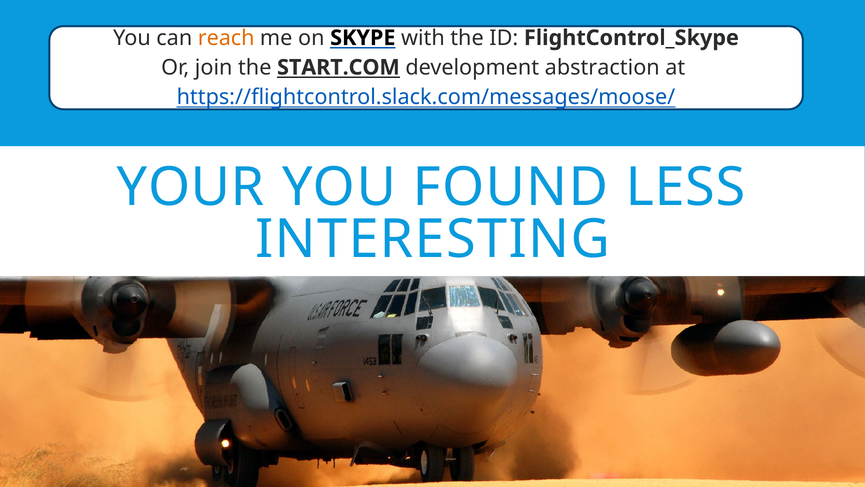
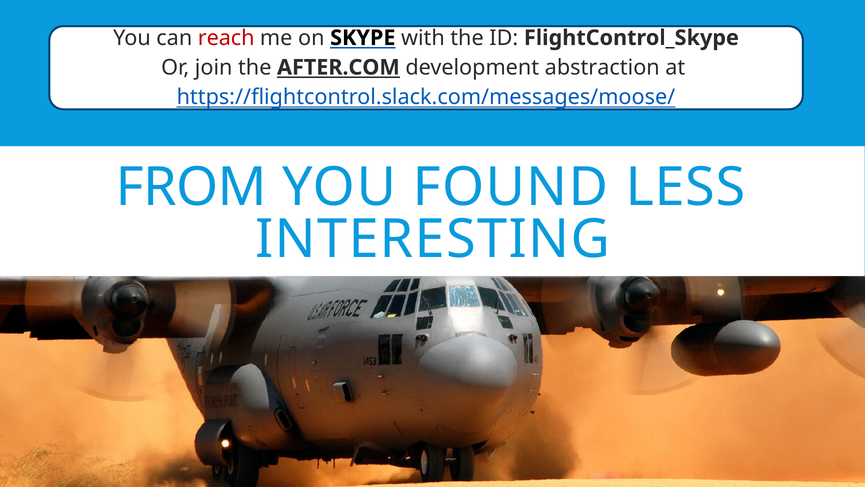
reach colour: orange -> red (226, 38)
START.COM: START.COM -> AFTER.COM (338, 67)
YOUR: YOUR -> FROM (191, 187)
